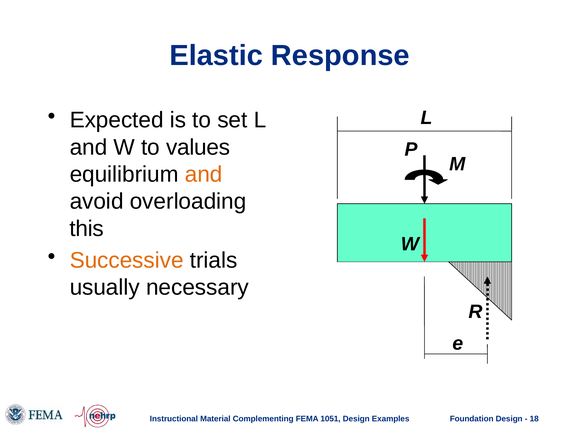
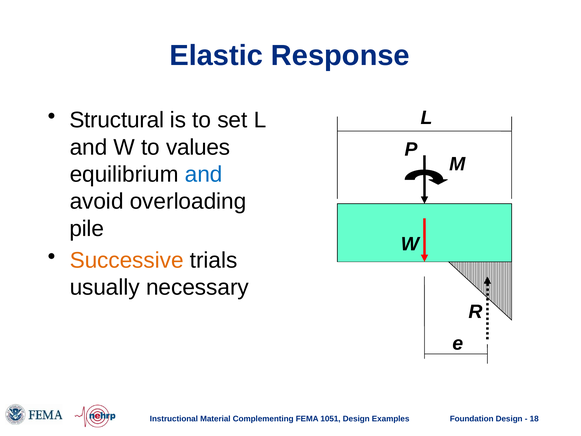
Expected: Expected -> Structural (117, 120)
and colour: orange -> blue (204, 174)
this: this -> pile (87, 229)
